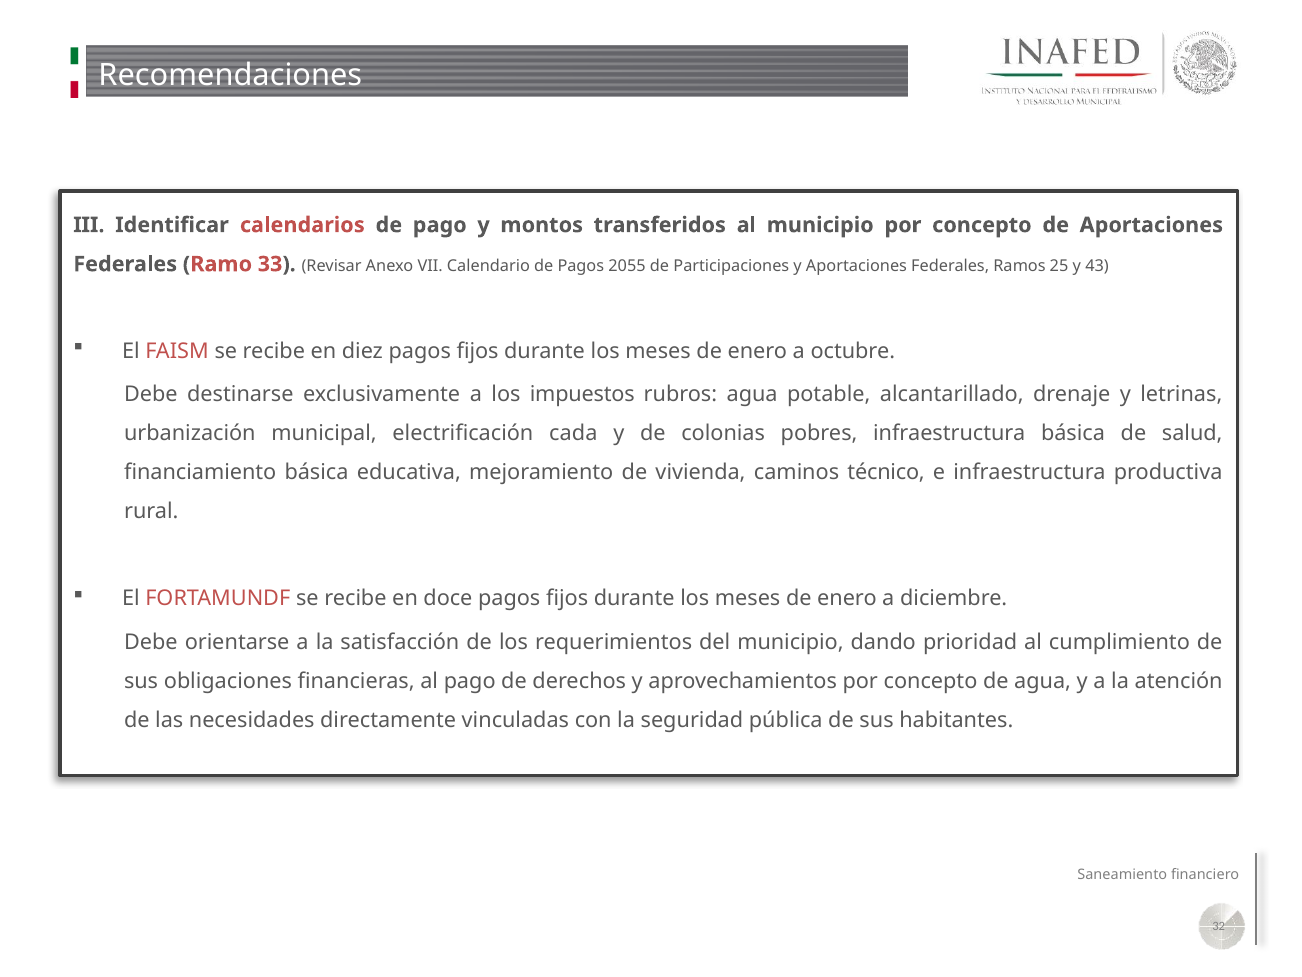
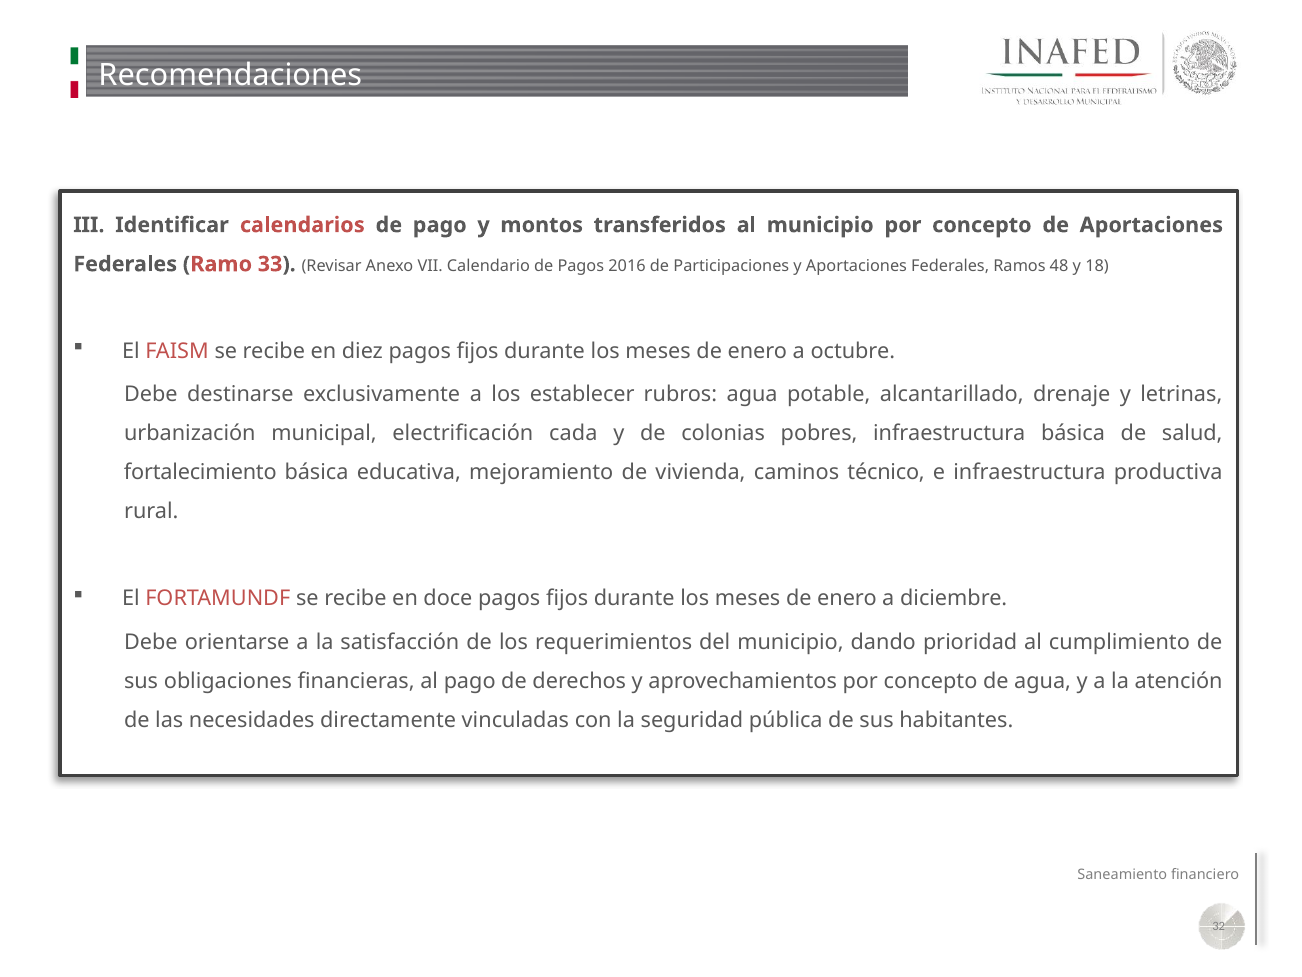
2055: 2055 -> 2016 (627, 266)
25: 25 -> 48 (1059, 266)
43: 43 -> 18 (1097, 266)
impuestos: impuestos -> establecer (582, 394)
financiamiento: financiamiento -> fortalecimiento (200, 472)
